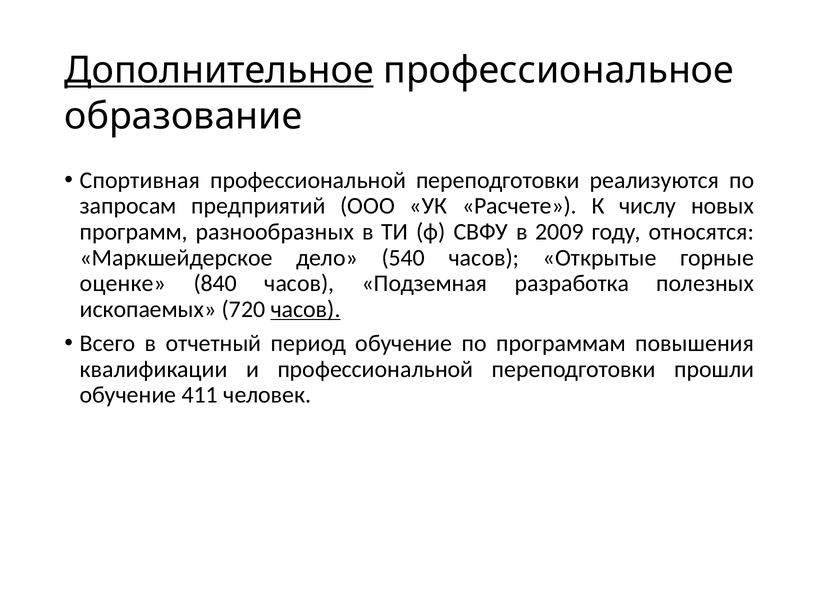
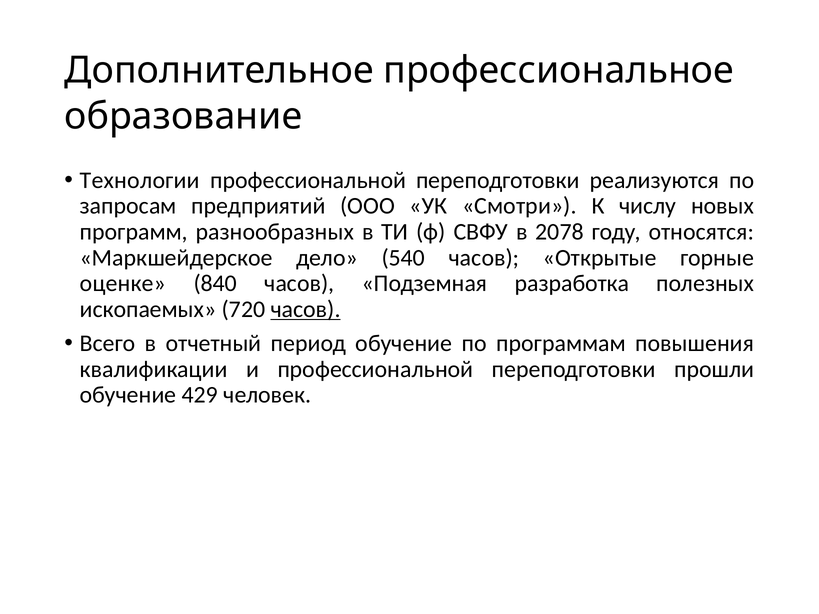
Дополнительное underline: present -> none (219, 70)
Спортивная: Спортивная -> Технологии (140, 180)
Расчете: Расчете -> Смотри (519, 206)
2009: 2009 -> 2078 (560, 232)
411: 411 -> 429 (200, 395)
